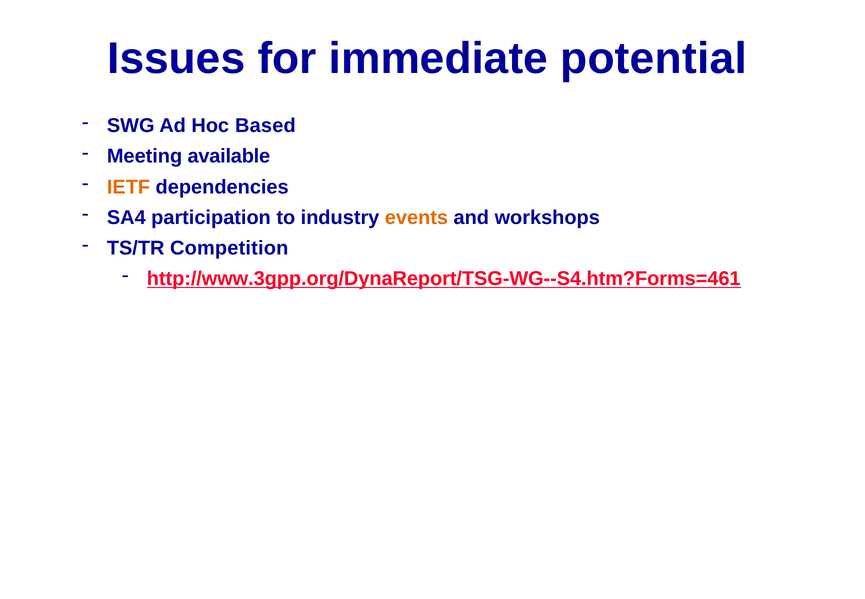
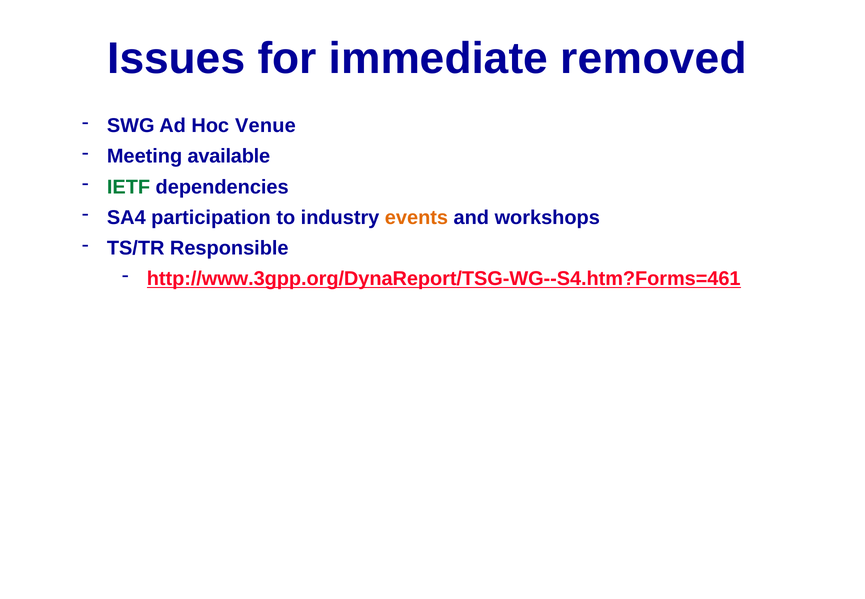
potential: potential -> removed (654, 59)
Based: Based -> Venue (265, 126)
IETF colour: orange -> green (129, 187)
Competition: Competition -> Responsible (229, 248)
